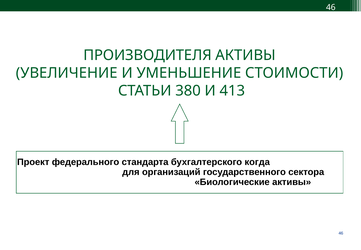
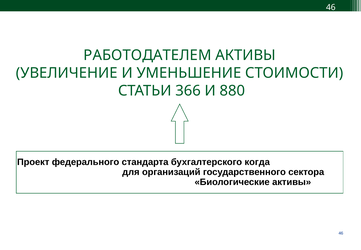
ПРОИЗВОДИТЕЛЯ: ПРОИЗВОДИТЕЛЯ -> РАБОТОДАТЕЛЕМ (147, 55)
380: 380 -> 366 (188, 91)
413: 413 -> 880 (232, 91)
